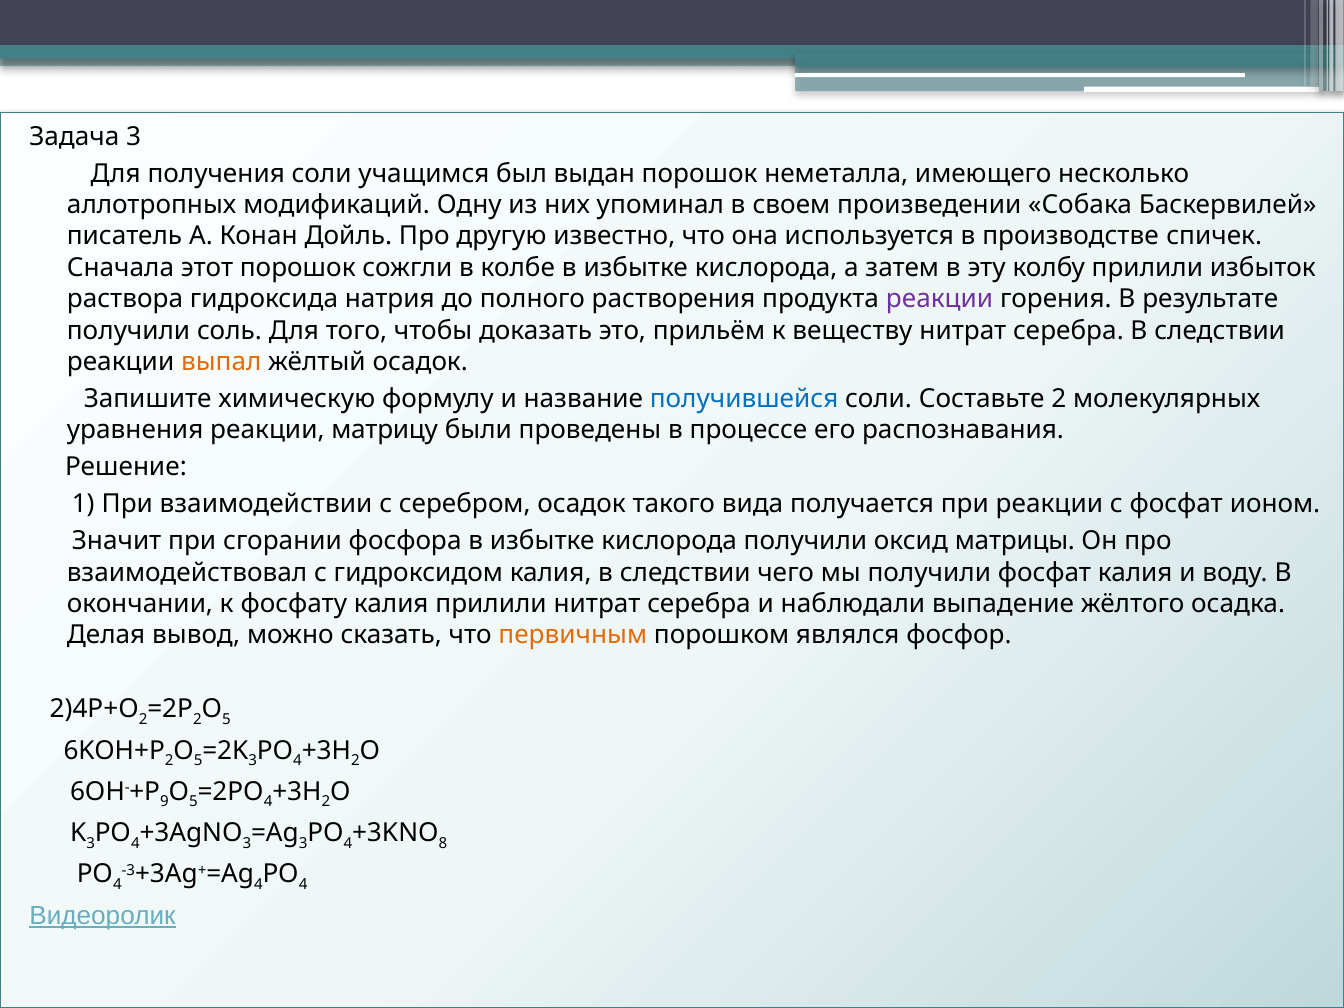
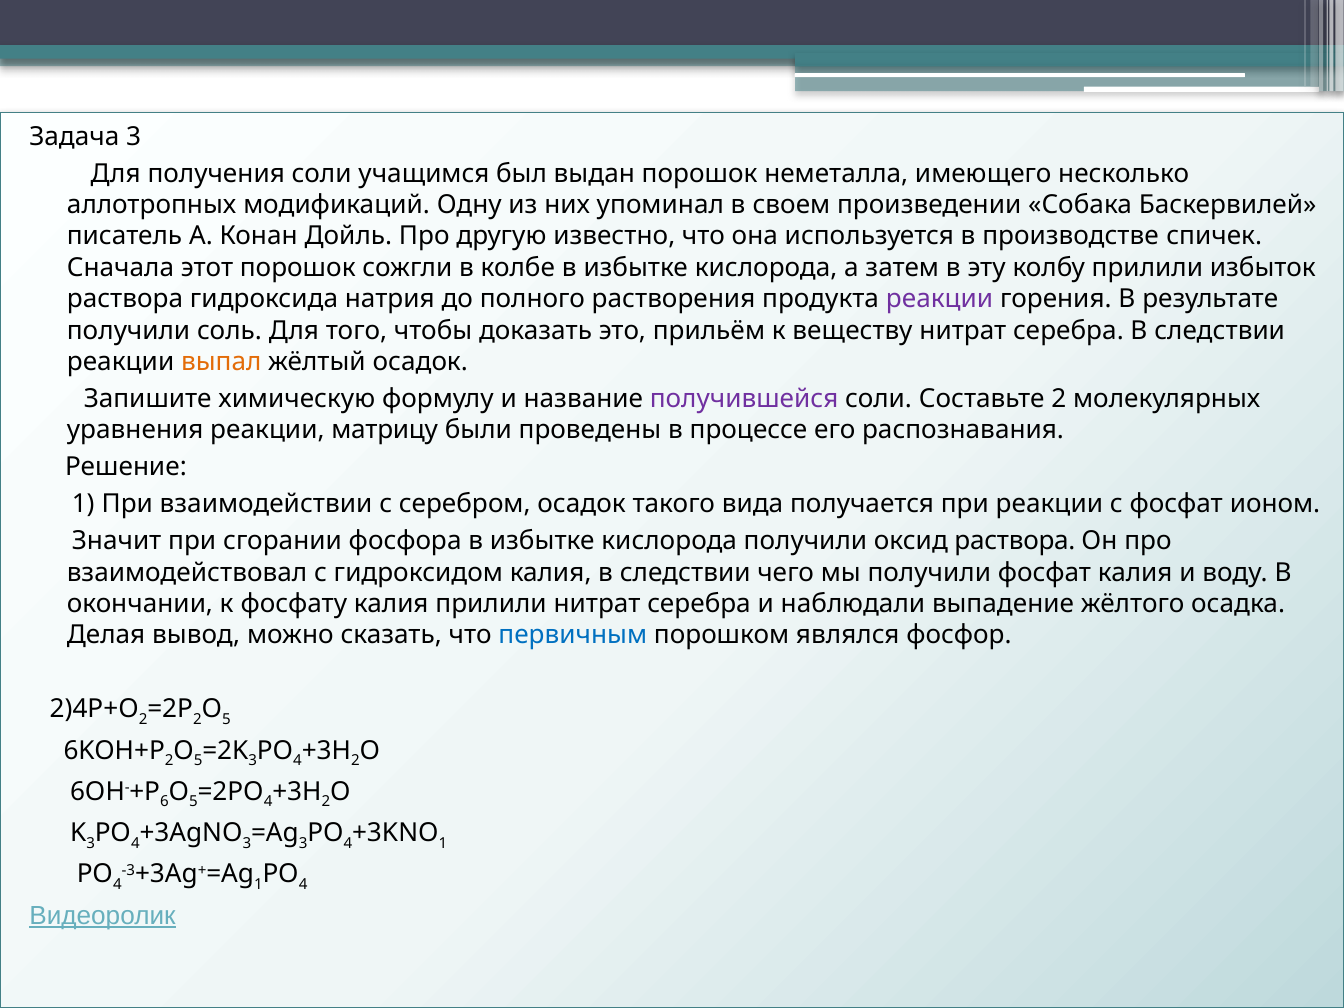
получившейся colour: blue -> purple (744, 399)
оксид матрицы: матрицы -> раствора (1015, 541)
первичным colour: orange -> blue (573, 635)
9: 9 -> 6 (164, 802)
8: 8 -> 1 (443, 843)
4: 4 -> 1 (258, 884)
